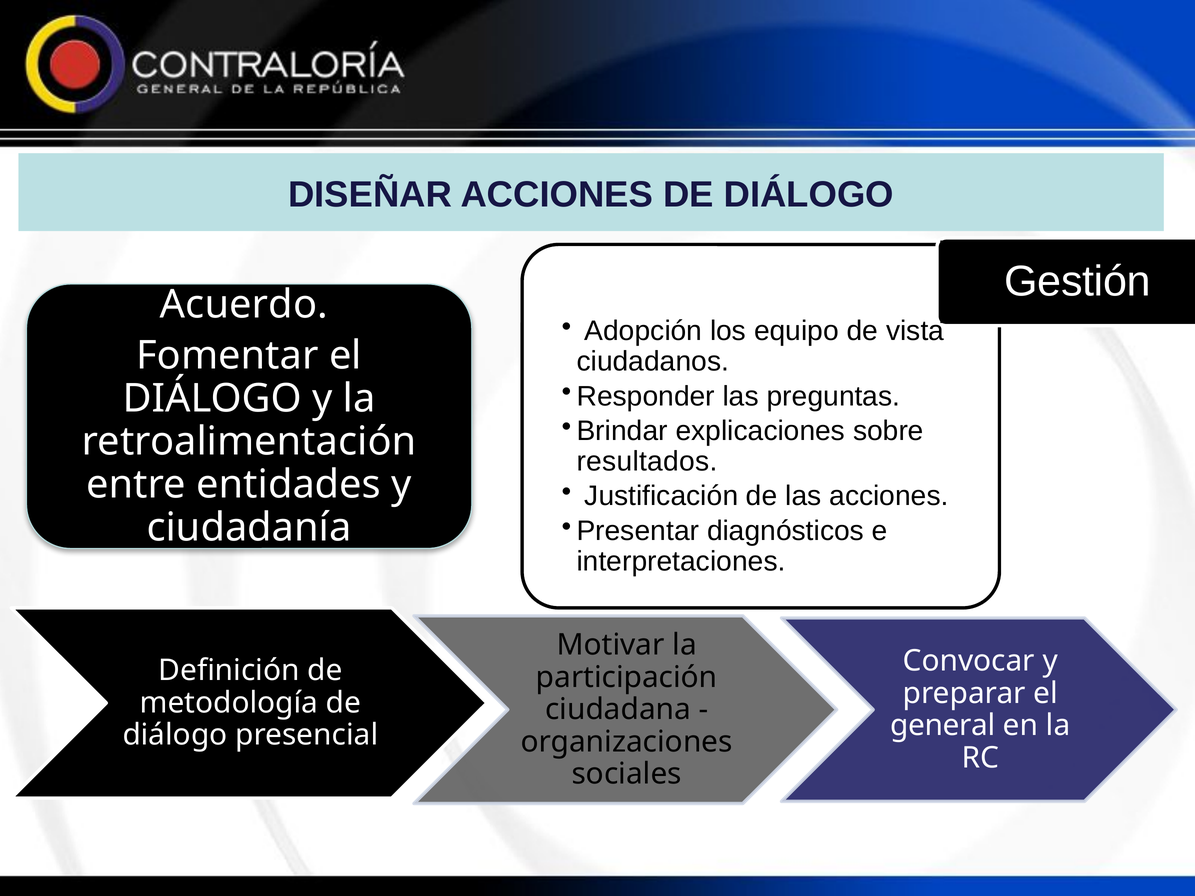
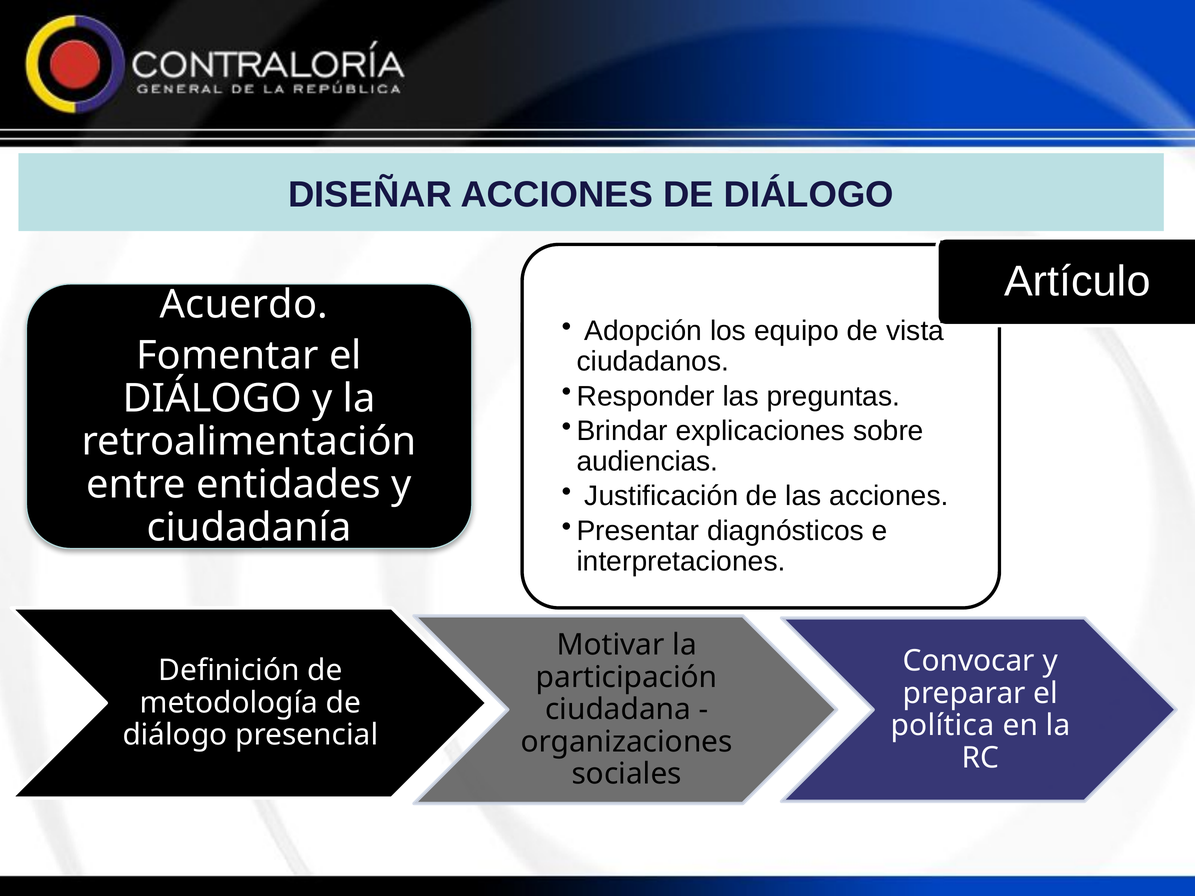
Gestión: Gestión -> Artículo (1077, 282)
resultados: resultados -> audiencias (647, 462)
general: general -> política (943, 726)
